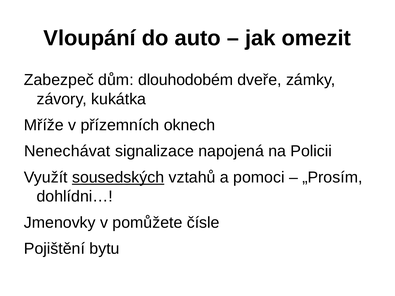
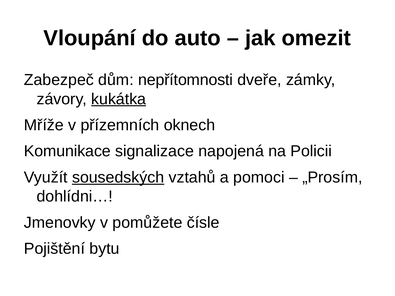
dlouhodobém: dlouhodobém -> nepřítomnosti (186, 80)
kukátka underline: none -> present (119, 99)
Nenechávat: Nenechávat -> Komunikace (67, 151)
